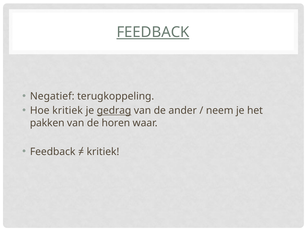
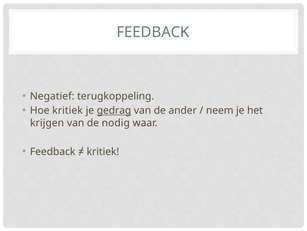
FEEDBACK underline: present -> none (153, 32)
pakken: pakken -> krijgen (47, 122)
horen: horen -> nodig (116, 122)
